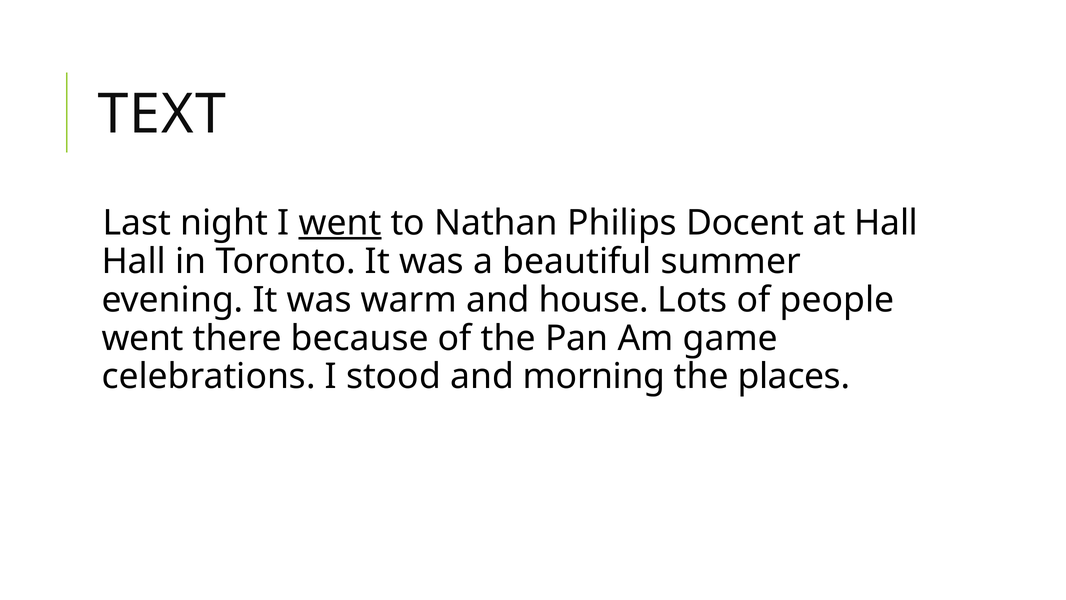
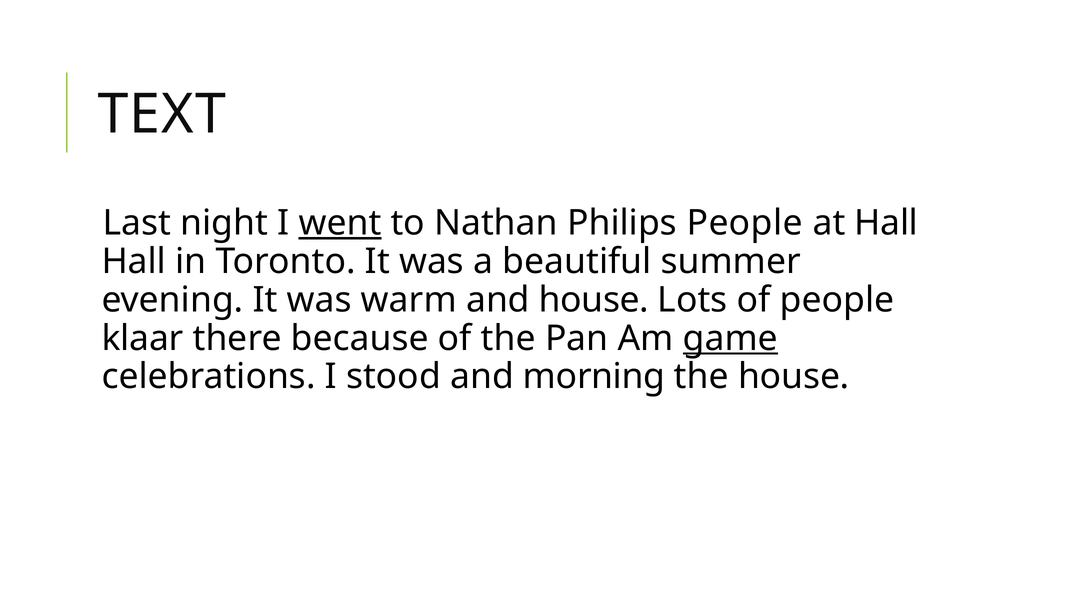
Philips Docent: Docent -> People (745, 223)
went: went -> klaar (143, 338)
game underline: none -> present (730, 338)
the places: places -> house (794, 376)
